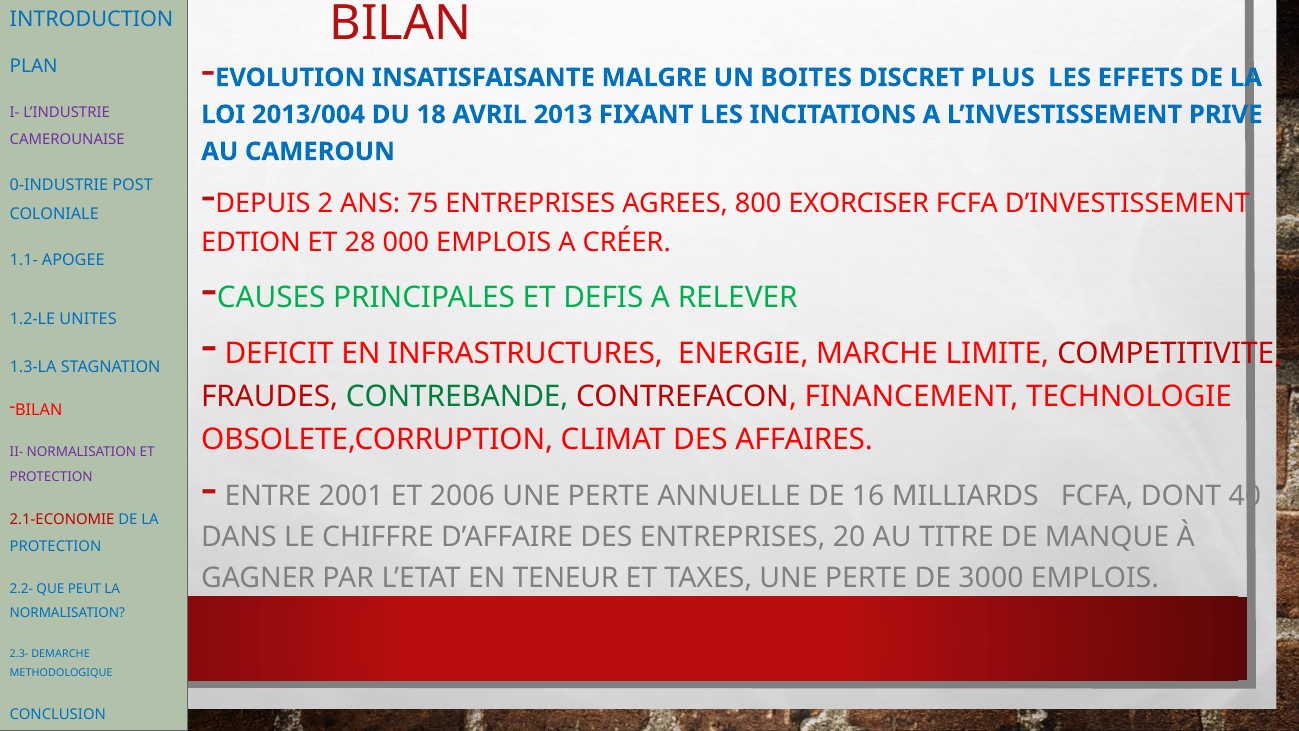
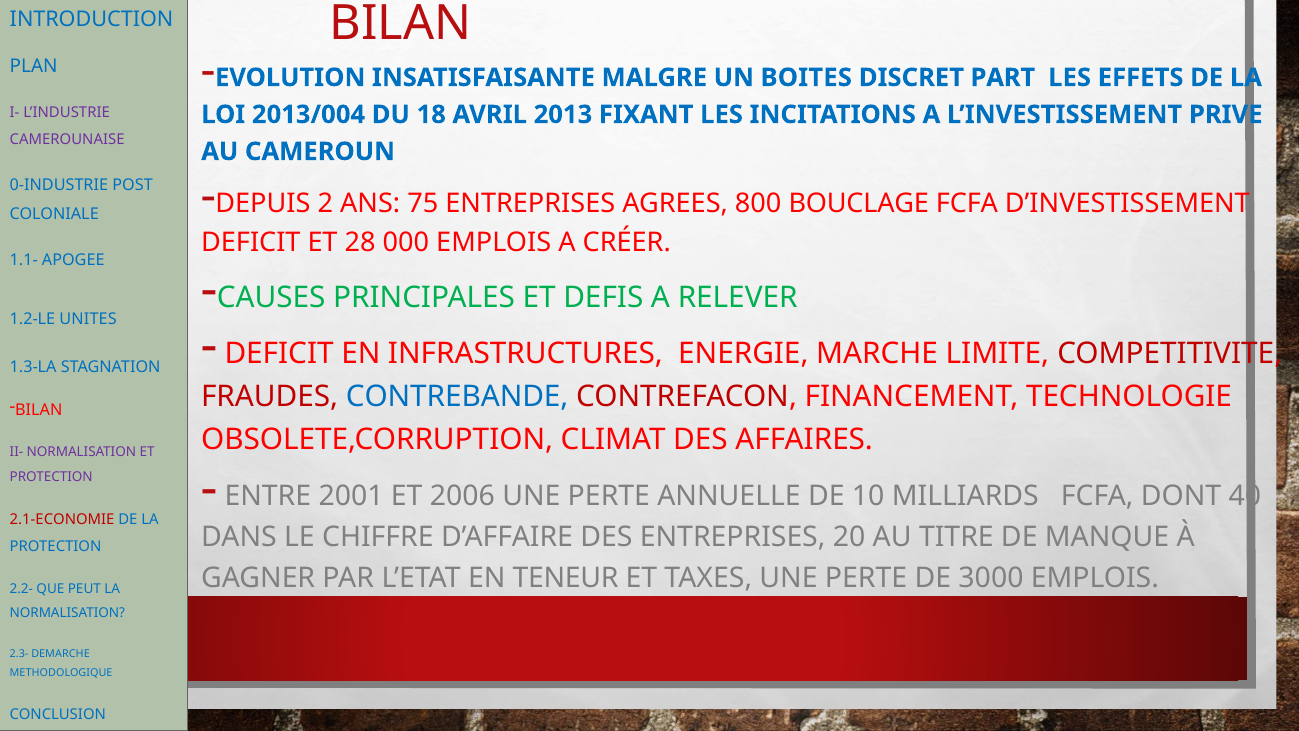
PLUS: PLUS -> PART (1003, 78)
EXORCISER: EXORCISER -> BOUCLAGE (859, 203)
EDTION: EDTION -> DEFICIT (251, 242)
CONTREBANDE colour: green -> blue (457, 396)
16: 16 -> 10 (868, 496)
